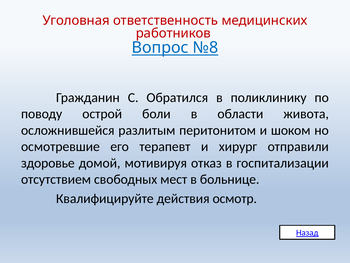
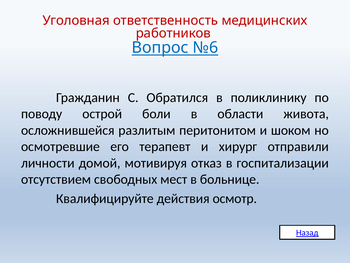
№8: №8 -> №6 (205, 48)
здоровье: здоровье -> личности (48, 163)
